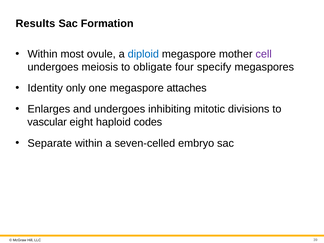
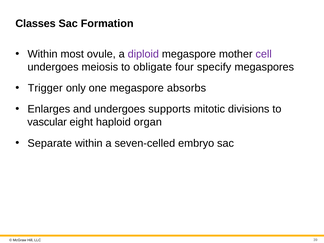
Results: Results -> Classes (36, 24)
diploid colour: blue -> purple (143, 54)
Identity: Identity -> Trigger (45, 88)
attaches: attaches -> absorbs (186, 88)
inhibiting: inhibiting -> supports (169, 109)
codes: codes -> organ (148, 122)
